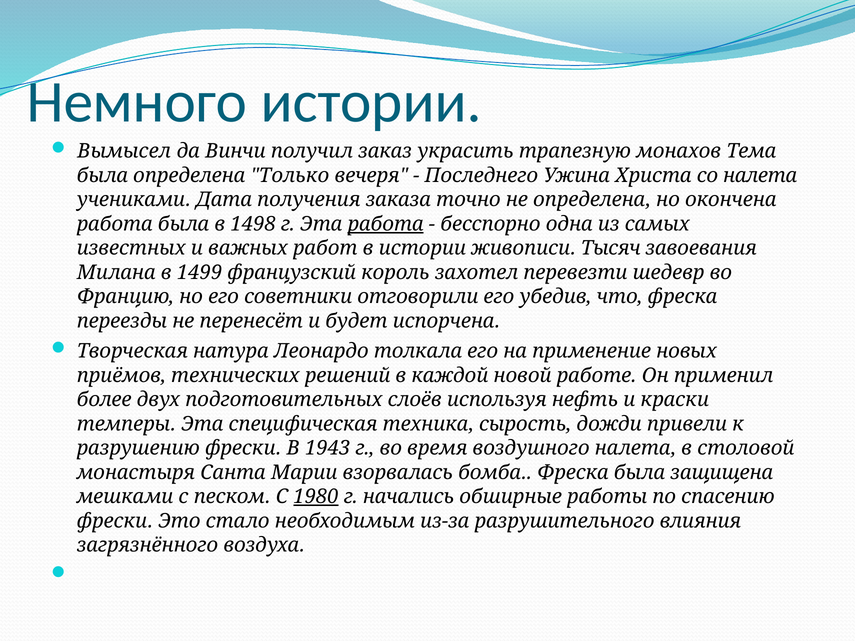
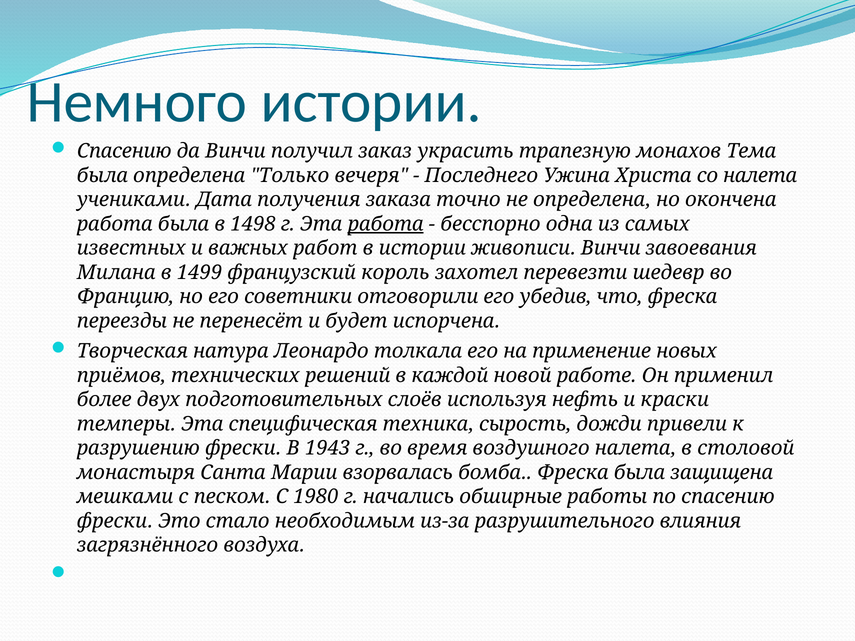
Вымысел: Вымысел -> Спасению (124, 151)
живописи Тысяч: Тысяч -> Винчи (611, 248)
1980 underline: present -> none (316, 497)
